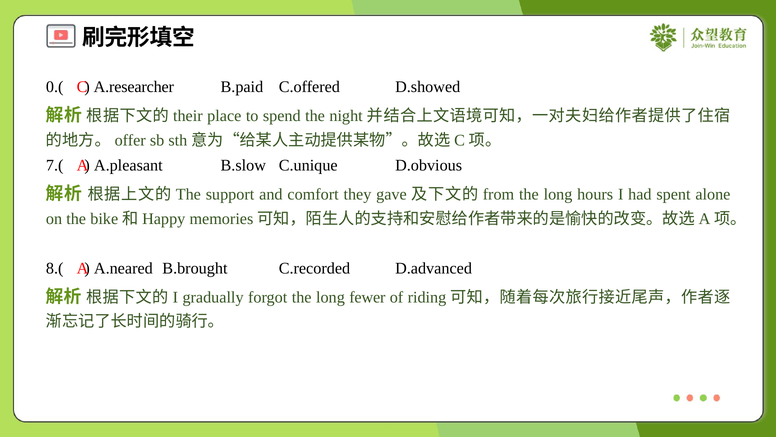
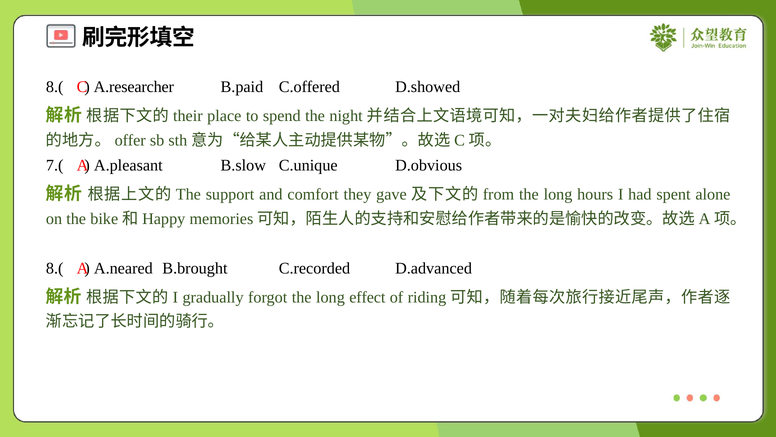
0.(: 0.( -> 8.( (55, 87)
fewer: fewer -> effect (367, 297)
